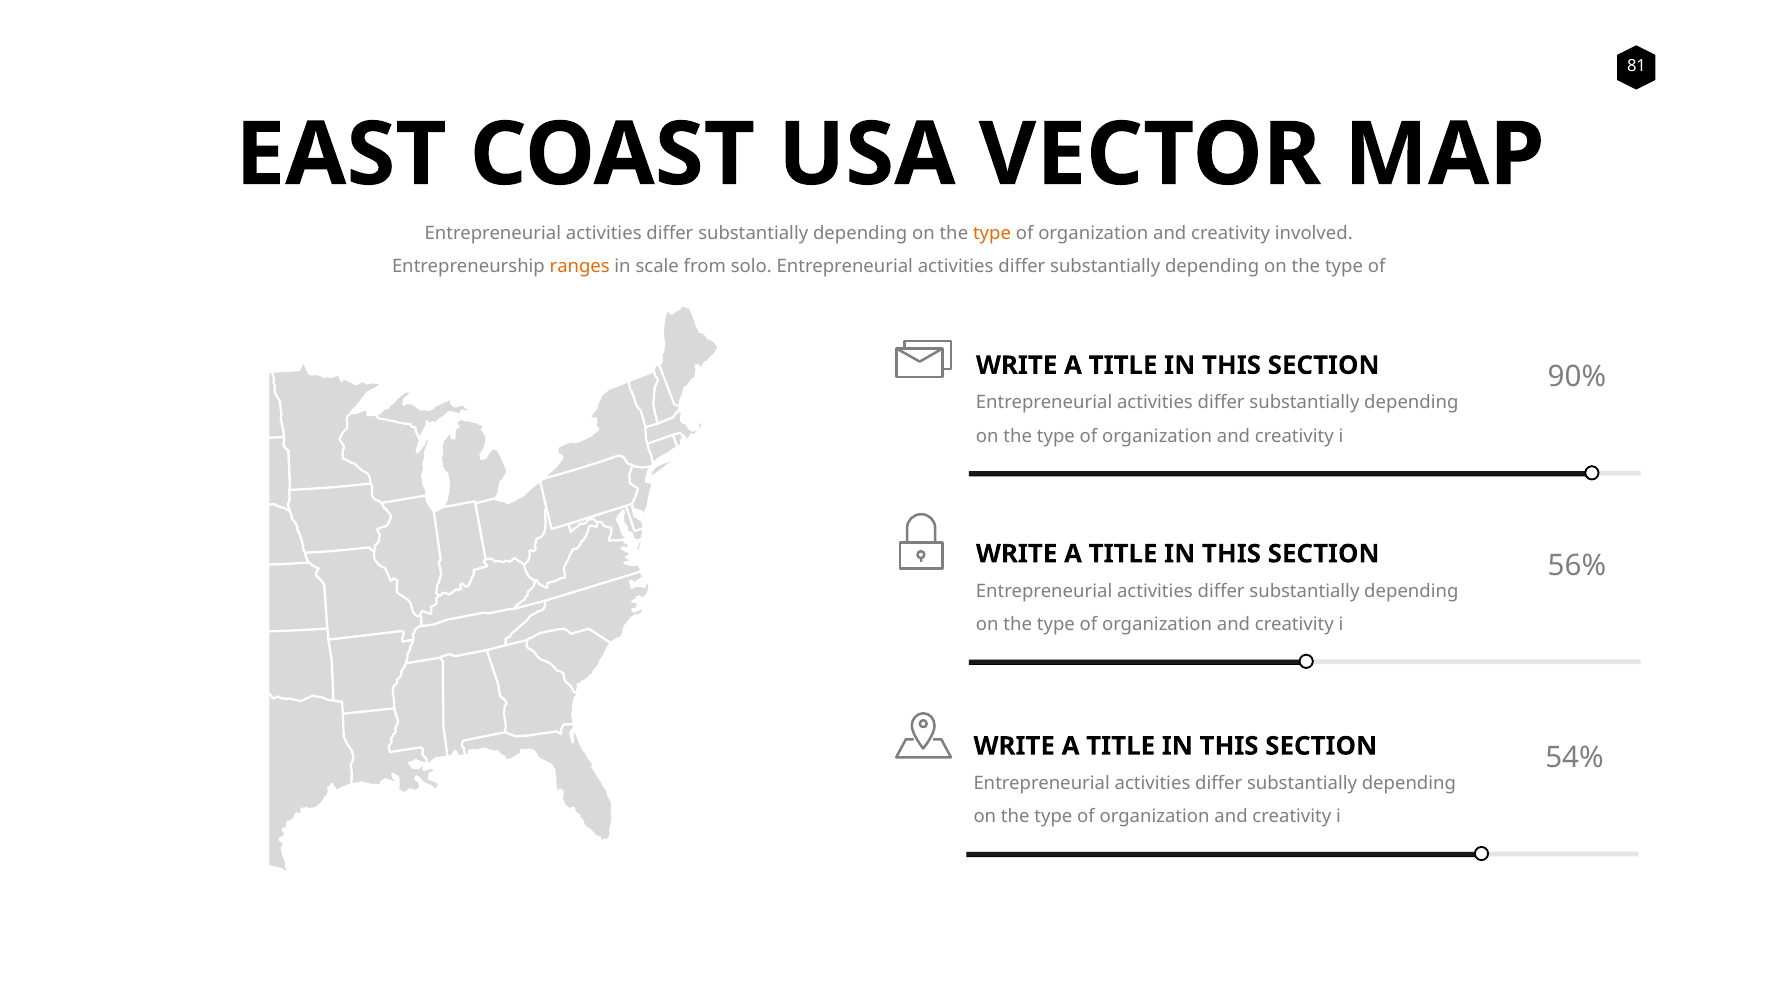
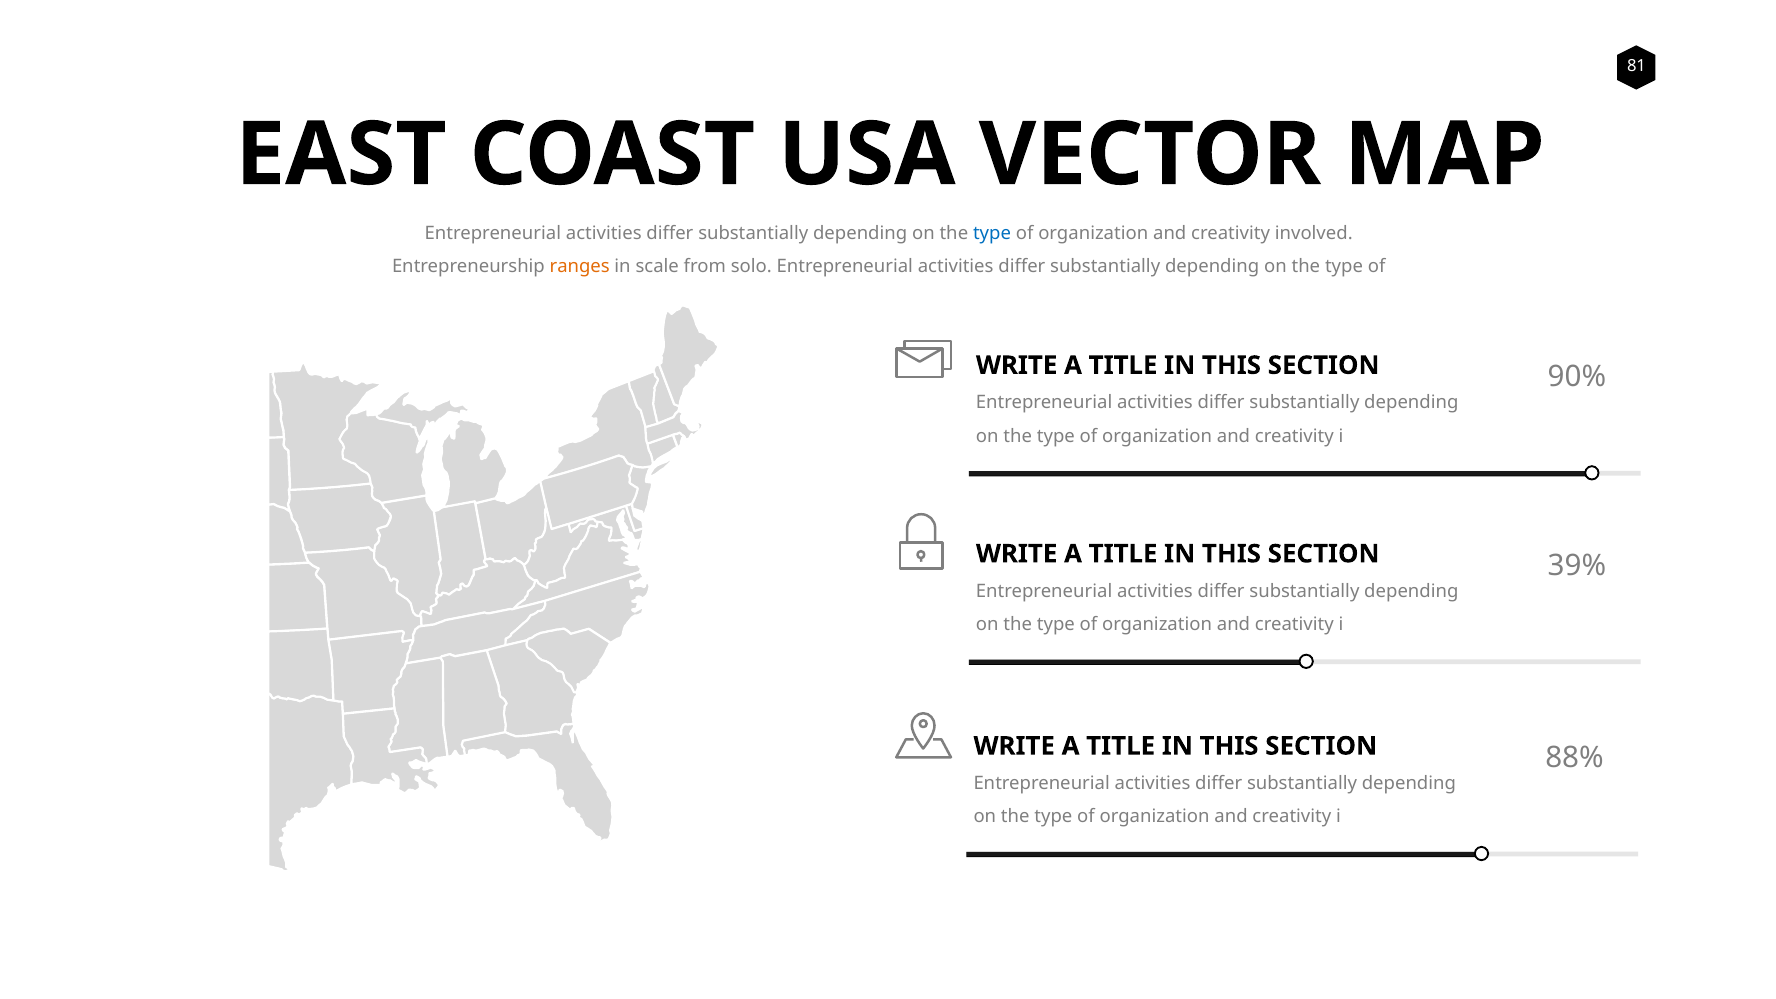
type colour: orange -> blue (992, 233)
56%: 56% -> 39% (1577, 566)
54%: 54% -> 88% (1575, 758)
